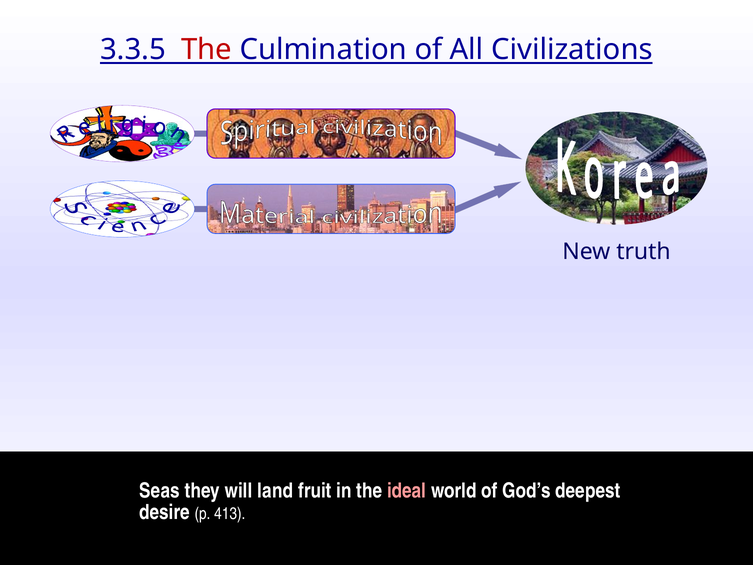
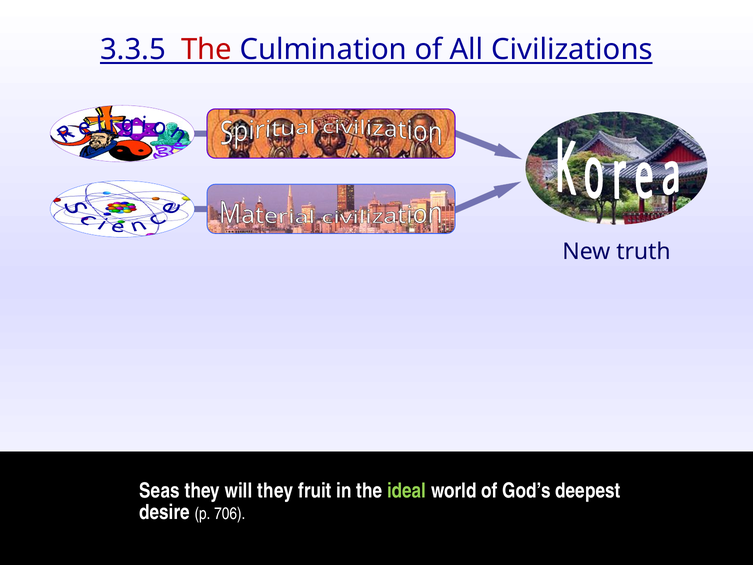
will land: land -> they (275, 491)
ideal colour: pink -> light green (407, 491)
413: 413 -> 706 (230, 513)
